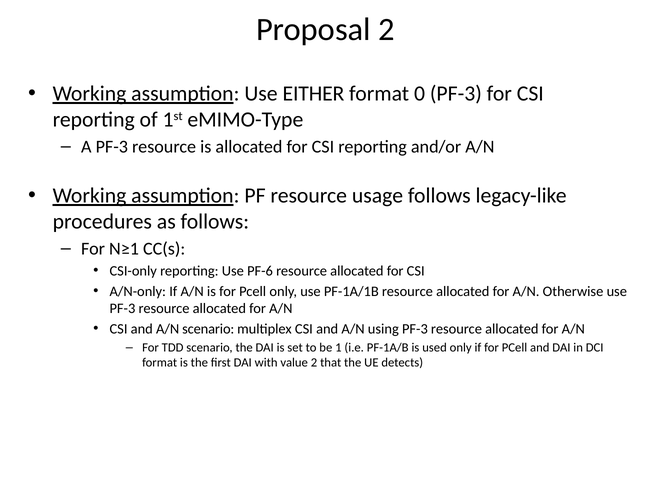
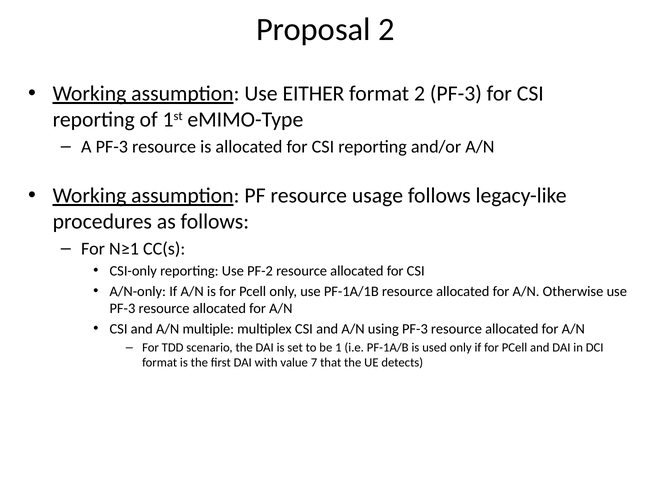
format 0: 0 -> 2 (419, 94)
PF-6: PF-6 -> PF-2 (260, 271)
A/N scenario: scenario -> multiple (208, 329)
value 2: 2 -> 7 (314, 363)
